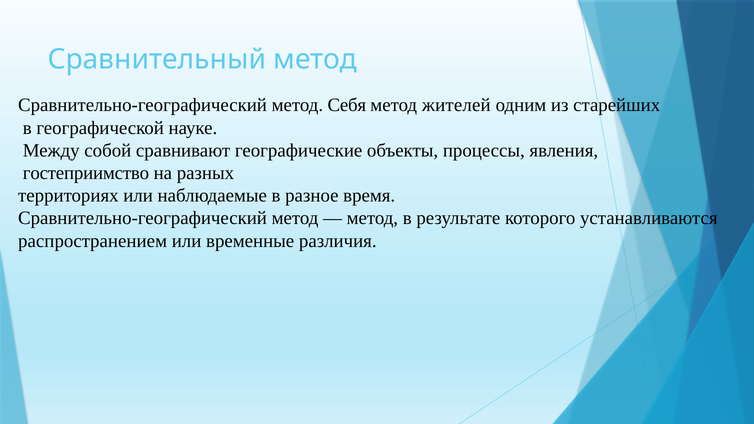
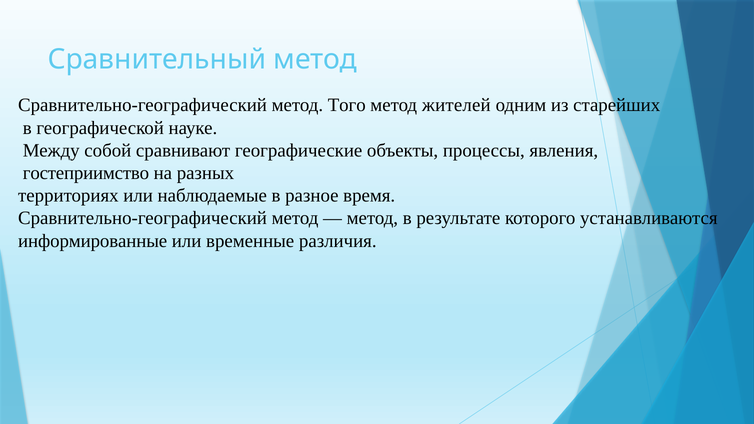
Себя: Себя -> Того (347, 105)
распространением: распространением -> информированные (93, 241)
